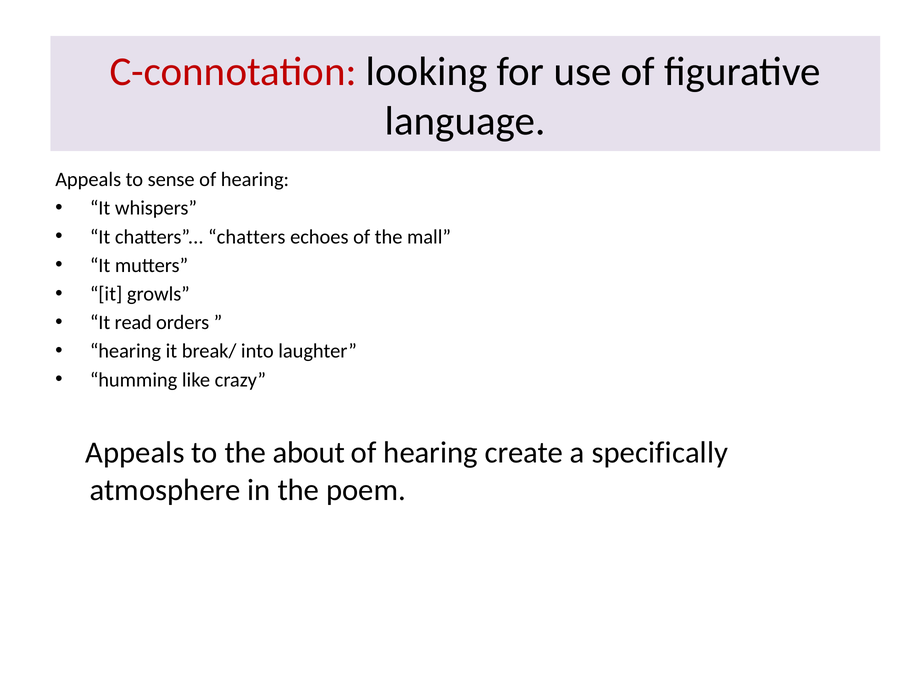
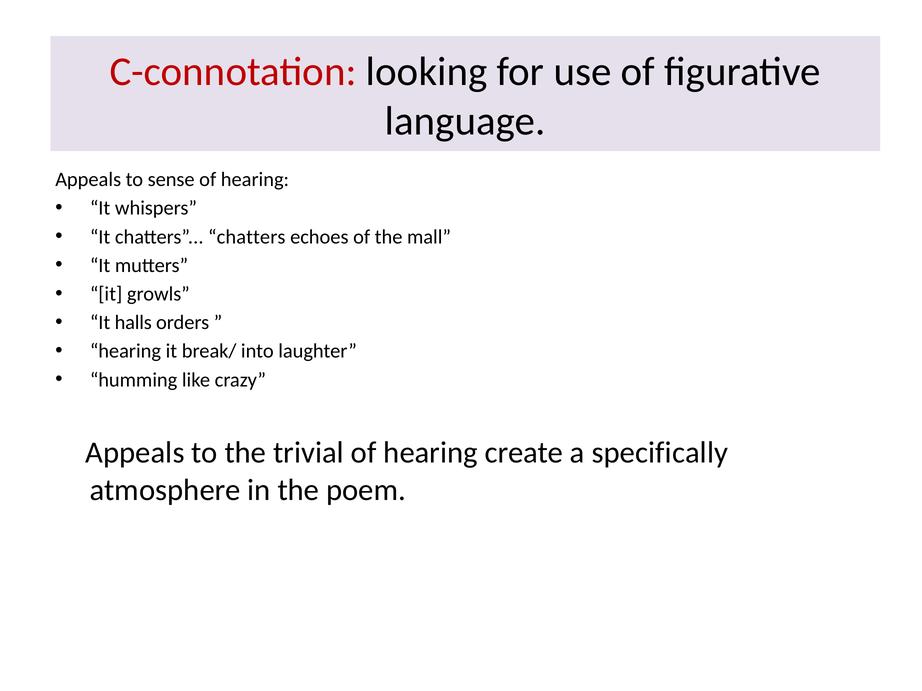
read: read -> halls (133, 323)
about: about -> trivial (309, 453)
